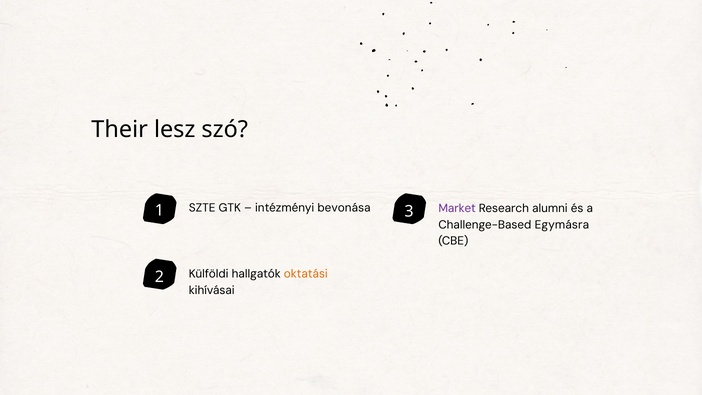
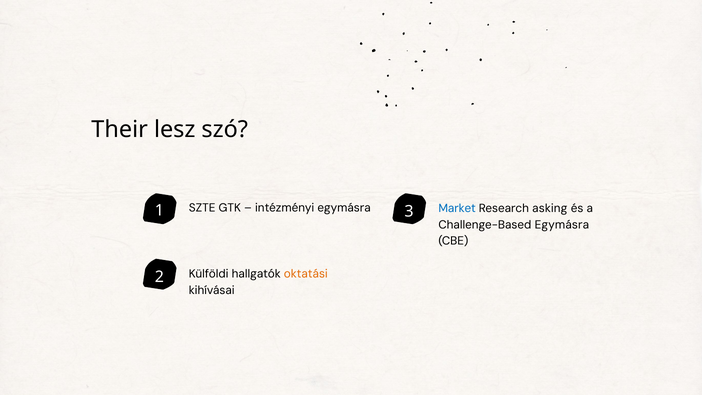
intézményi bevonása: bevonása -> egymásra (344, 208)
Market colour: purple -> blue (457, 208)
alumni: alumni -> asking (550, 208)
